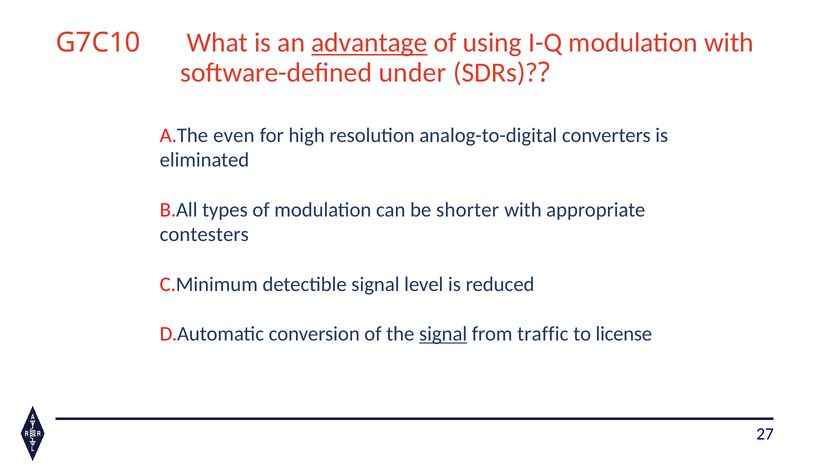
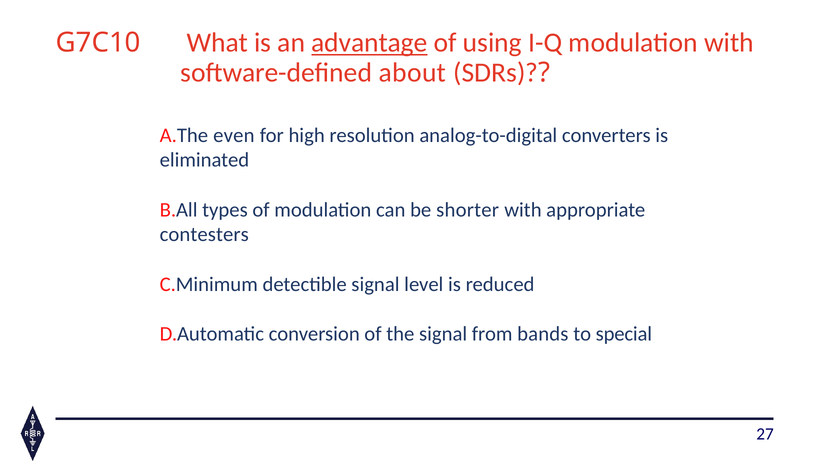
under: under -> about (413, 73)
signal underline: present -> none (443, 334)
traffic: traffic -> bands (543, 334)
license: license -> special (624, 334)
